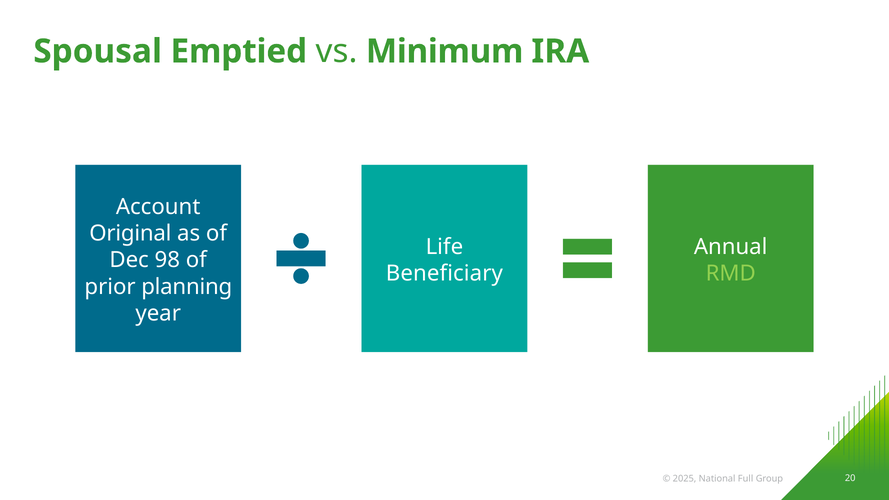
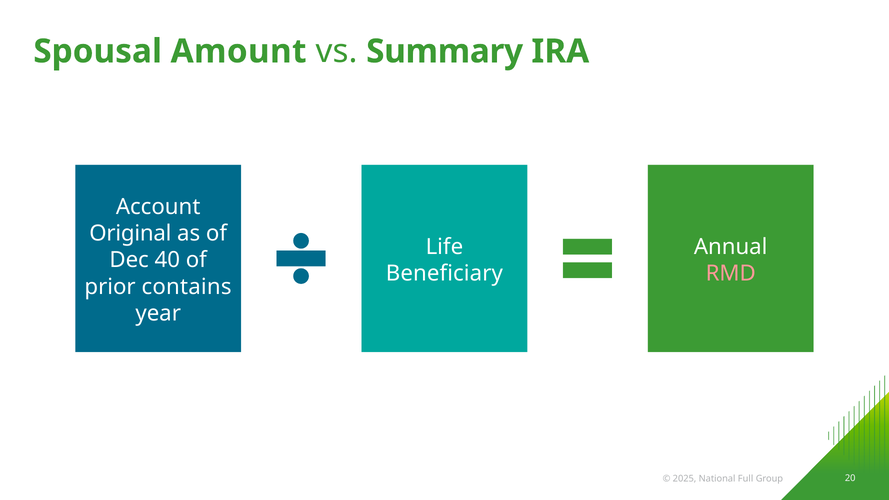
Emptied: Emptied -> Amount (239, 51)
Minimum: Minimum -> Summary (445, 51)
98: 98 -> 40 (167, 260)
RMD colour: light green -> pink (731, 273)
planning: planning -> contains (187, 287)
